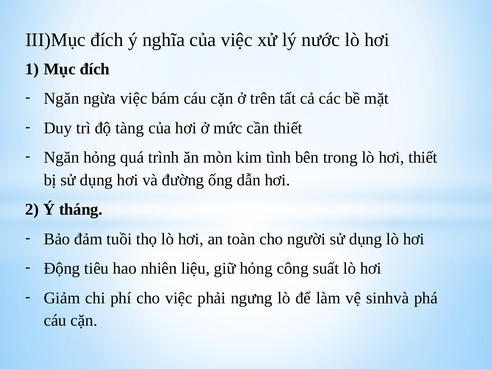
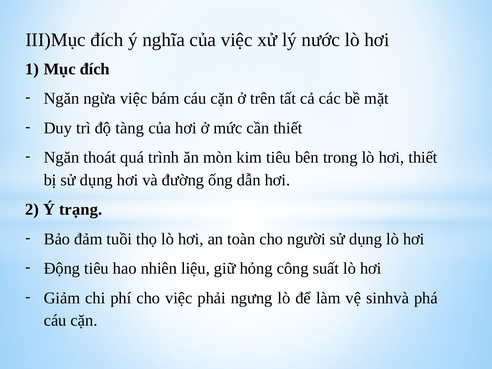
Ngăn hỏng: hỏng -> thoát (100, 157)
kim tình: tình -> tiêu (279, 157)
tháng: tháng -> trạng (81, 210)
